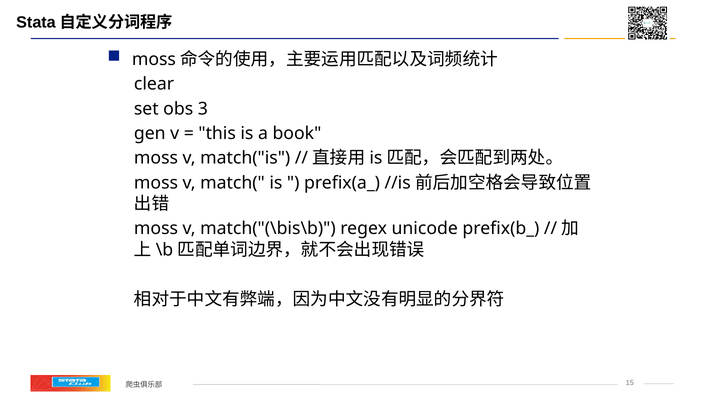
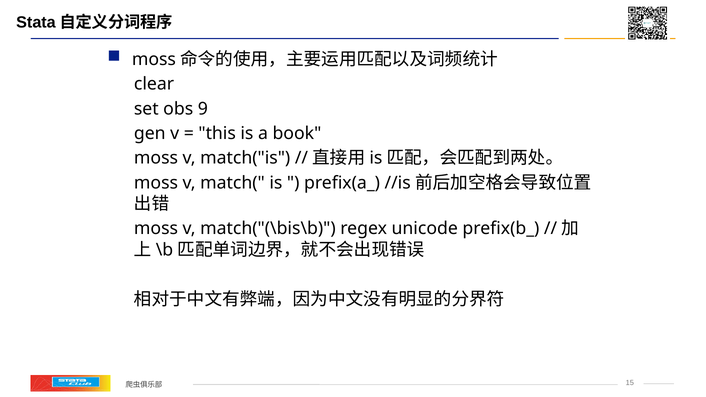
3: 3 -> 9 (203, 109)
